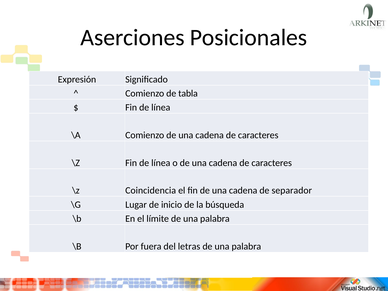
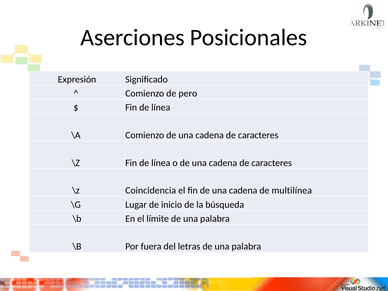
tabla: tabla -> pero (188, 93)
separador: separador -> multilínea (292, 191)
